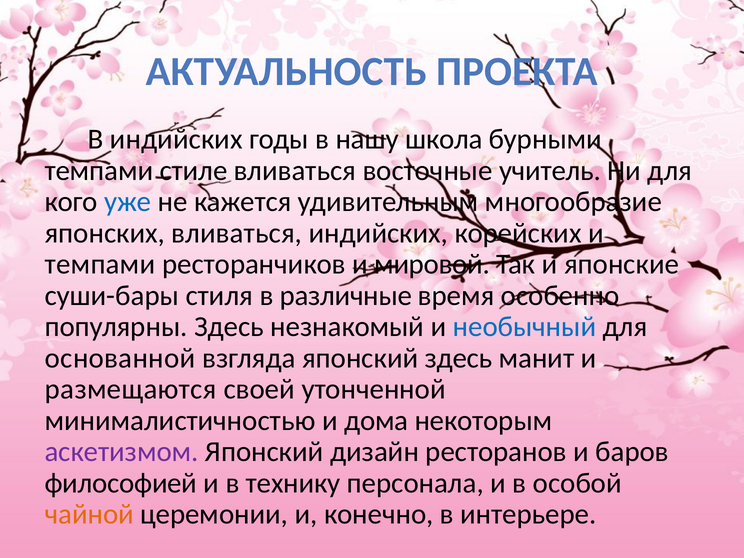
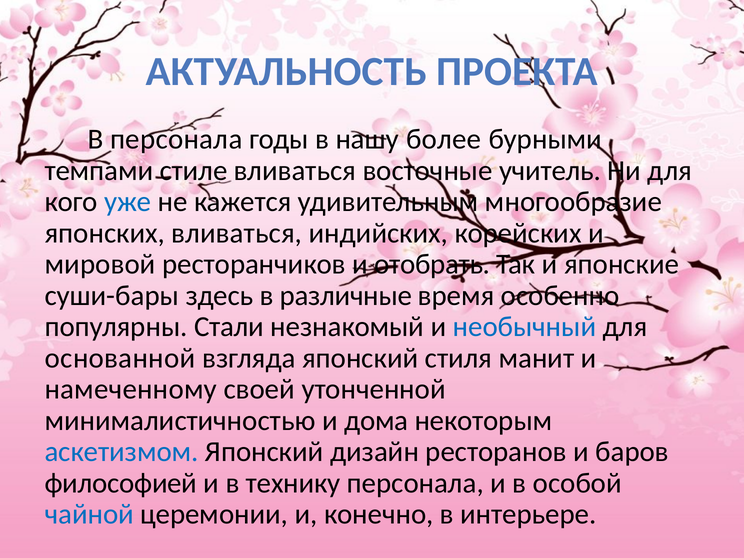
В индийских: индийских -> персонала (176, 139)
школа: школа -> более (444, 139)
темпами: темпами -> мировой (100, 264)
мировой: мировой -> отобрать (432, 264)
стиля: стиля -> здесь (219, 296)
популярны Здесь: Здесь -> Стали (229, 327)
японский здесь: здесь -> стиля (459, 358)
размещаются: размещаются -> намеченному (131, 389)
аскетизмом colour: purple -> blue (122, 452)
чайной colour: orange -> blue (89, 514)
